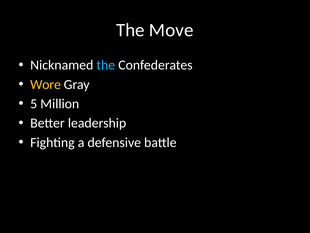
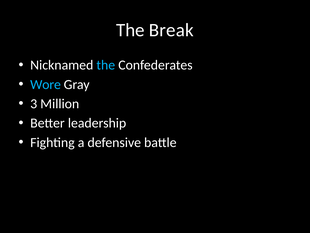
Move: Move -> Break (171, 30)
Wore colour: yellow -> light blue (45, 84)
5: 5 -> 3 (34, 104)
